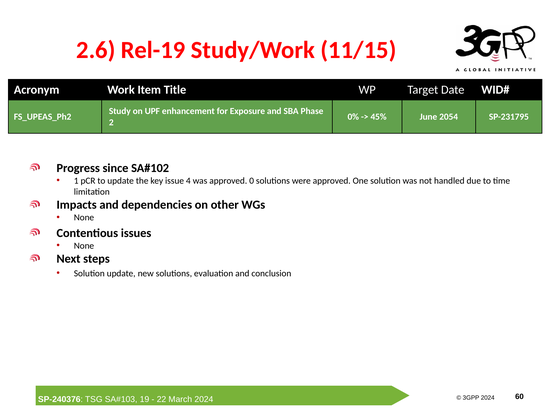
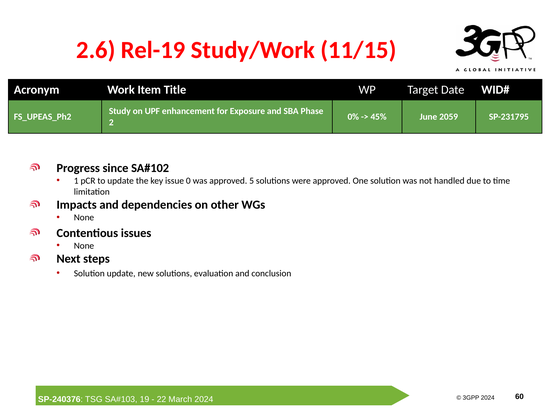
2054: 2054 -> 2059 (449, 117)
4: 4 -> 0 (188, 181)
0: 0 -> 5 (252, 181)
